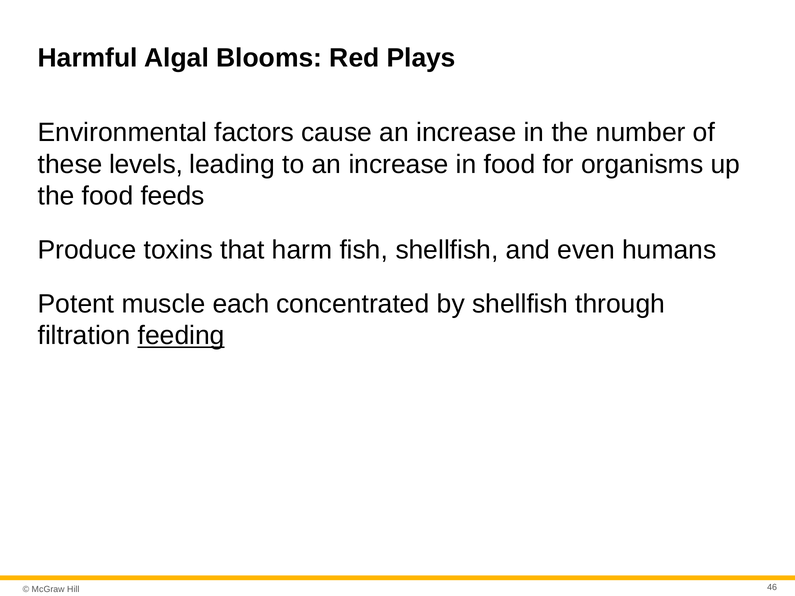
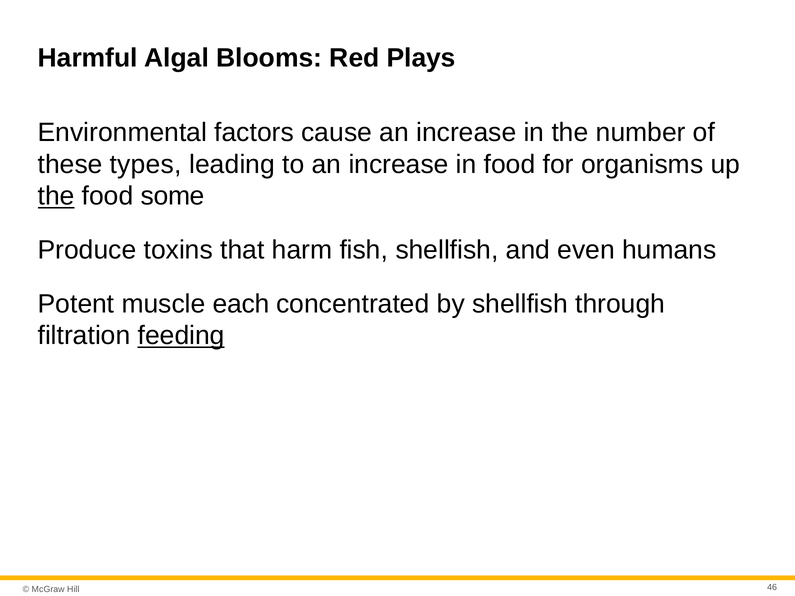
levels: levels -> types (146, 165)
the underline: none -> present (56, 196)
feeds: feeds -> some (173, 196)
